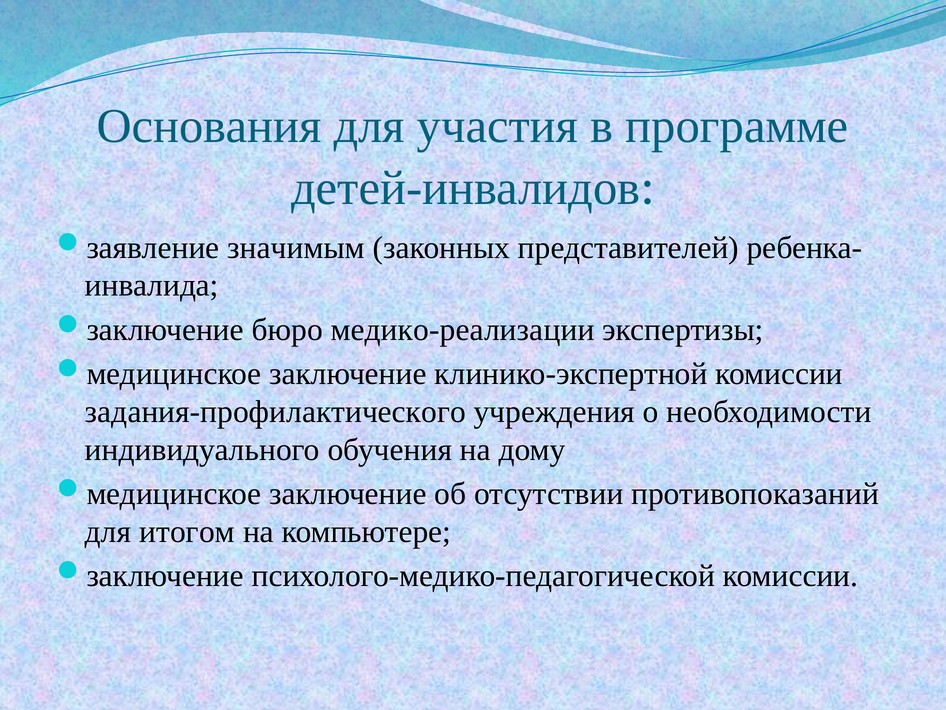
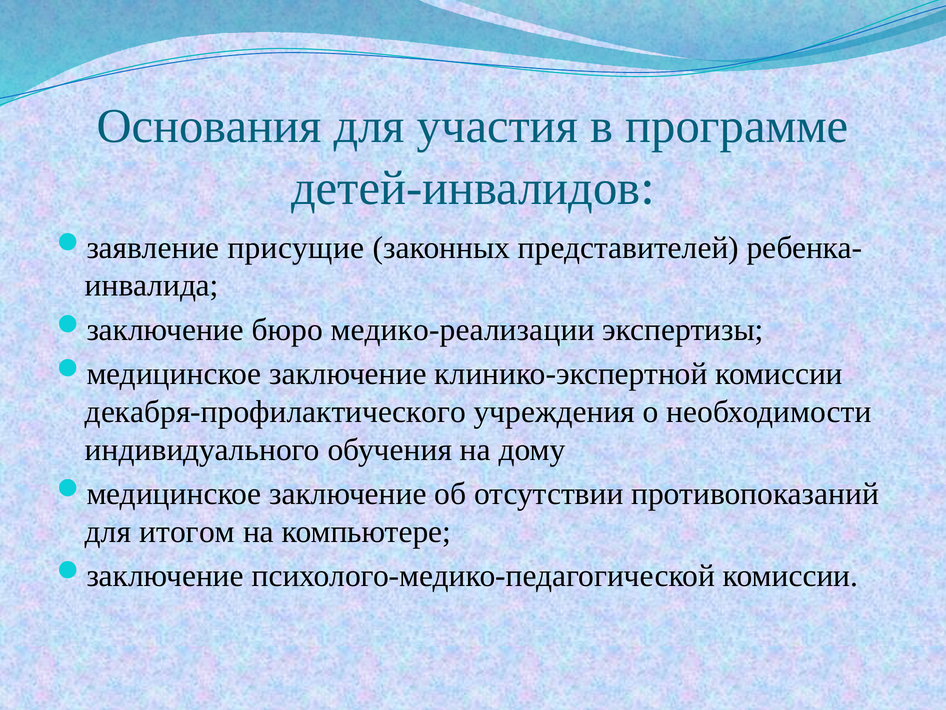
значимым: значимым -> присущие (296, 248)
задания-профилактического: задания-профилактического -> декабря-профилактического (275, 411)
